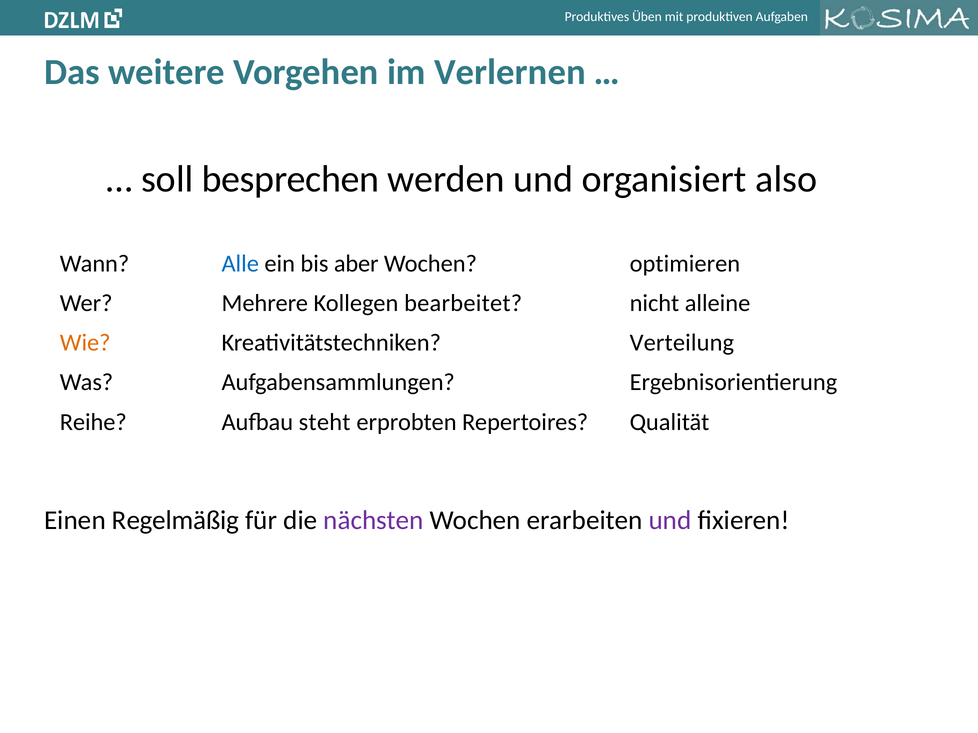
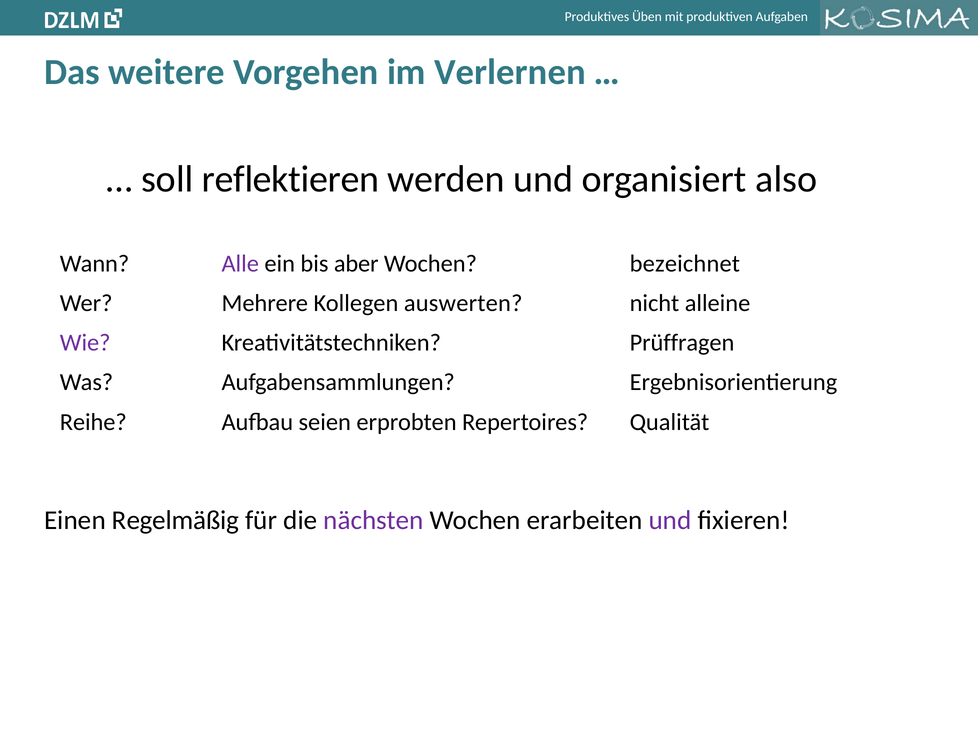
besprechen: besprechen -> reflektieren (290, 179)
Alle colour: blue -> purple (240, 264)
optimieren: optimieren -> bezeichnet (685, 264)
bearbeitet: bearbeitet -> auswerten (463, 303)
Wie colour: orange -> purple (85, 343)
Verteilung: Verteilung -> Prüffragen (682, 343)
steht: steht -> seien (325, 422)
